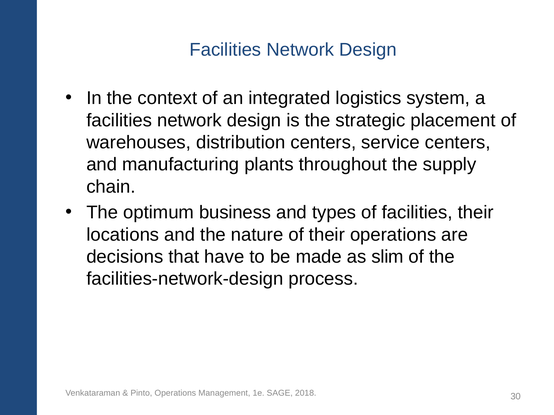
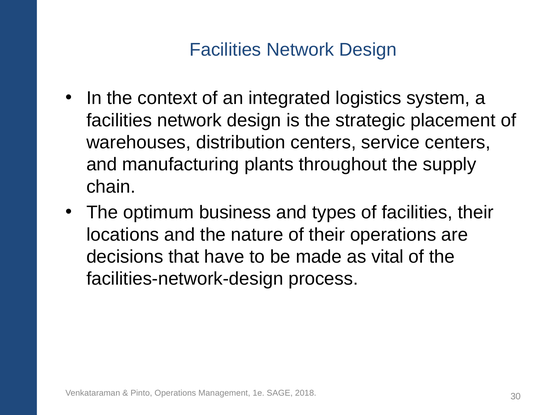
slim: slim -> vital (388, 257)
